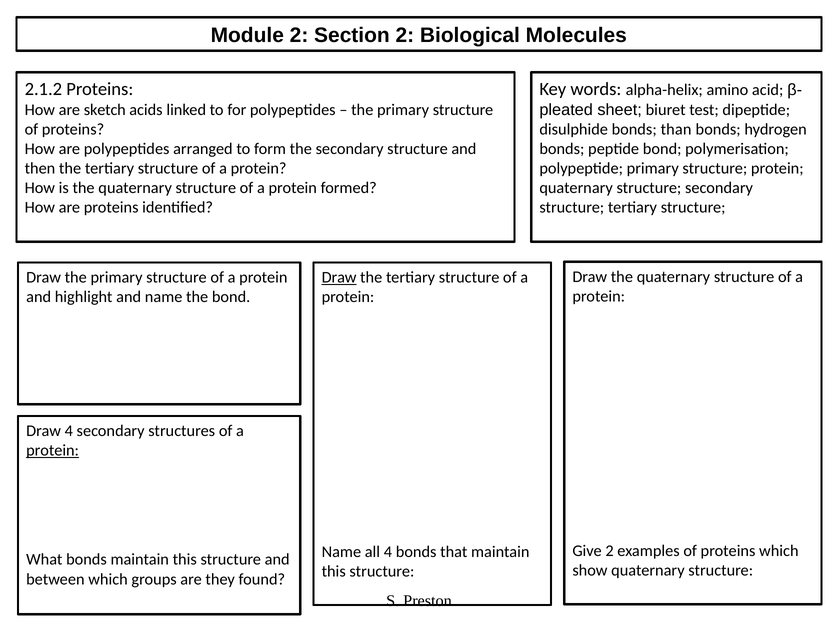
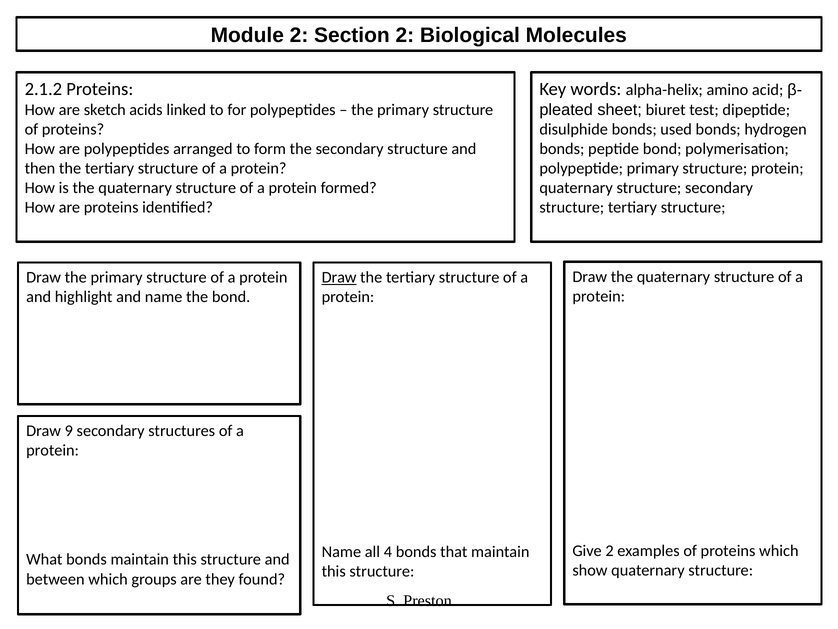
than: than -> used (676, 129)
Draw 4: 4 -> 9 (69, 431)
protein underline: present -> none (53, 450)
